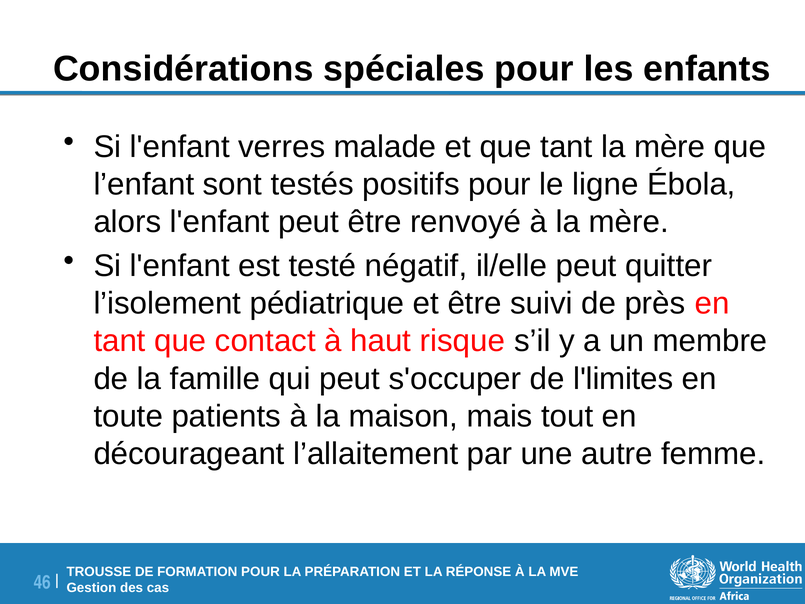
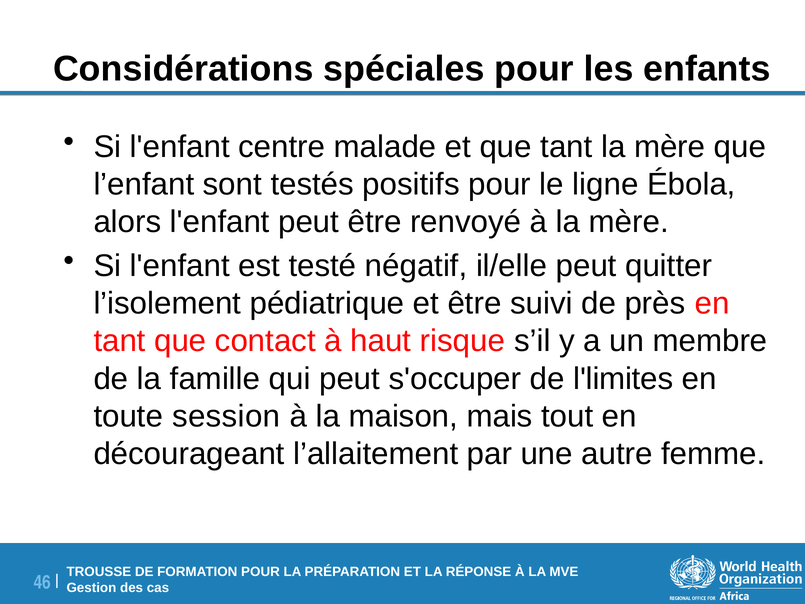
verres: verres -> centre (282, 147)
patients: patients -> session (226, 416)
